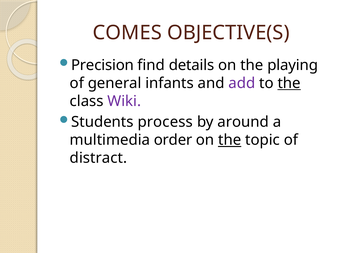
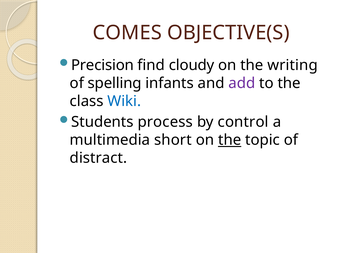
details: details -> cloudy (192, 65)
playing: playing -> writing (293, 65)
general: general -> spelling (115, 83)
the underline: present -> none (289, 83)
Wiki colour: purple -> blue (124, 101)
around: around -> control (243, 122)
order: order -> short (173, 140)
